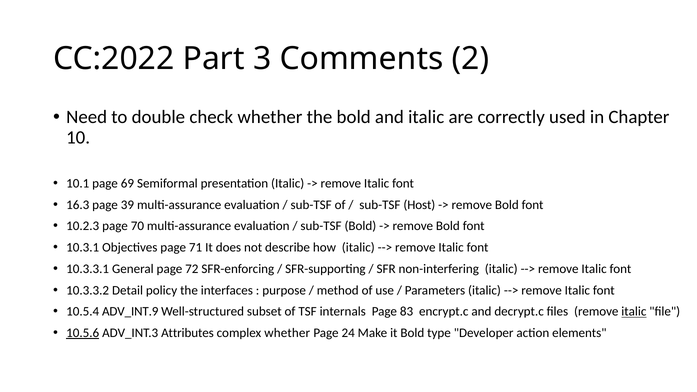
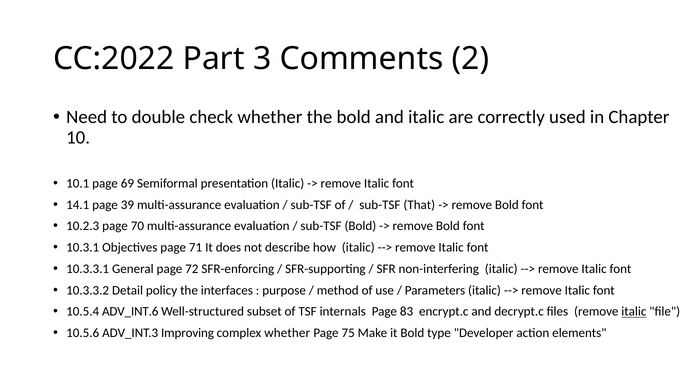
16.3: 16.3 -> 14.1 (78, 205)
Host: Host -> That (419, 205)
ADV_INT.9: ADV_INT.9 -> ADV_INT.6 (130, 312)
10.5.6 underline: present -> none (83, 333)
Attributes: Attributes -> Improving (188, 333)
24: 24 -> 75 (348, 333)
